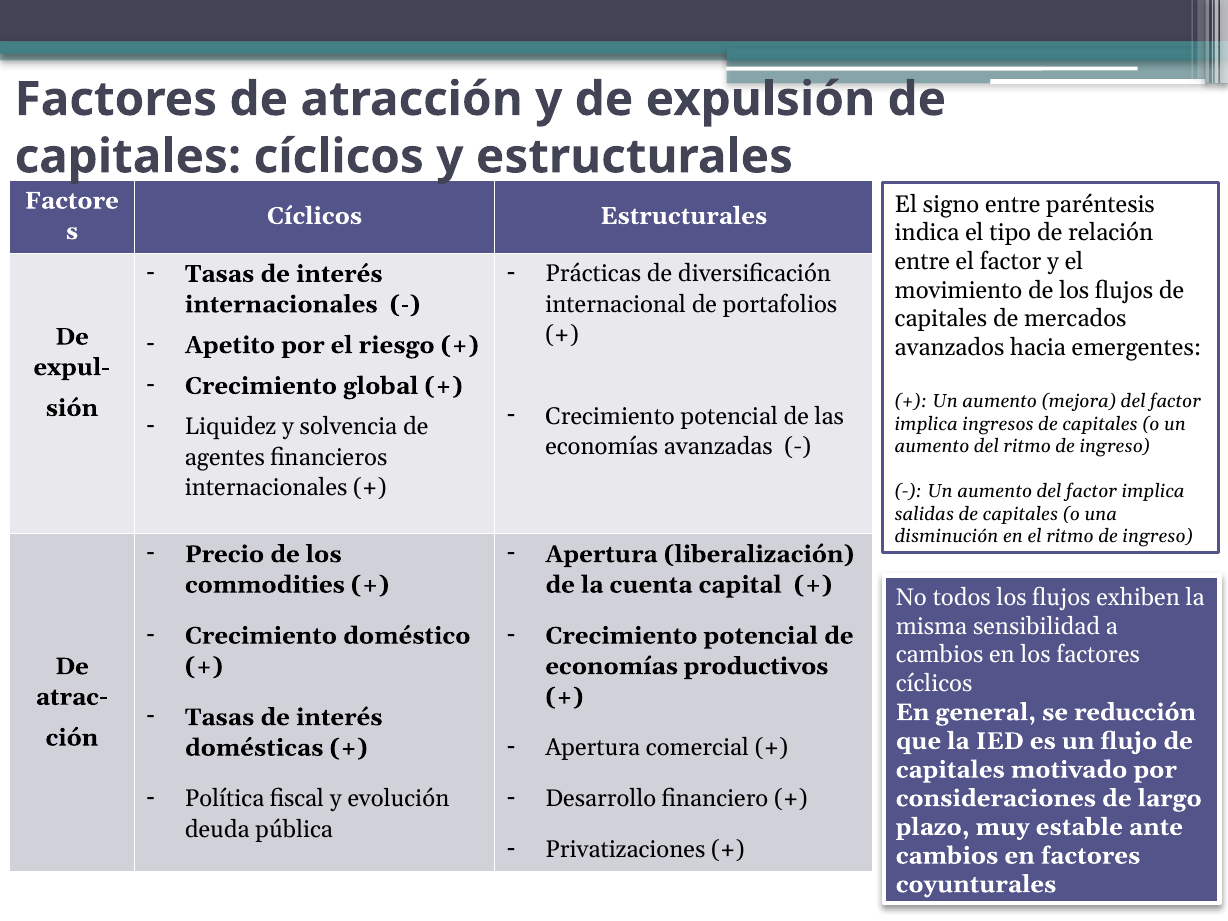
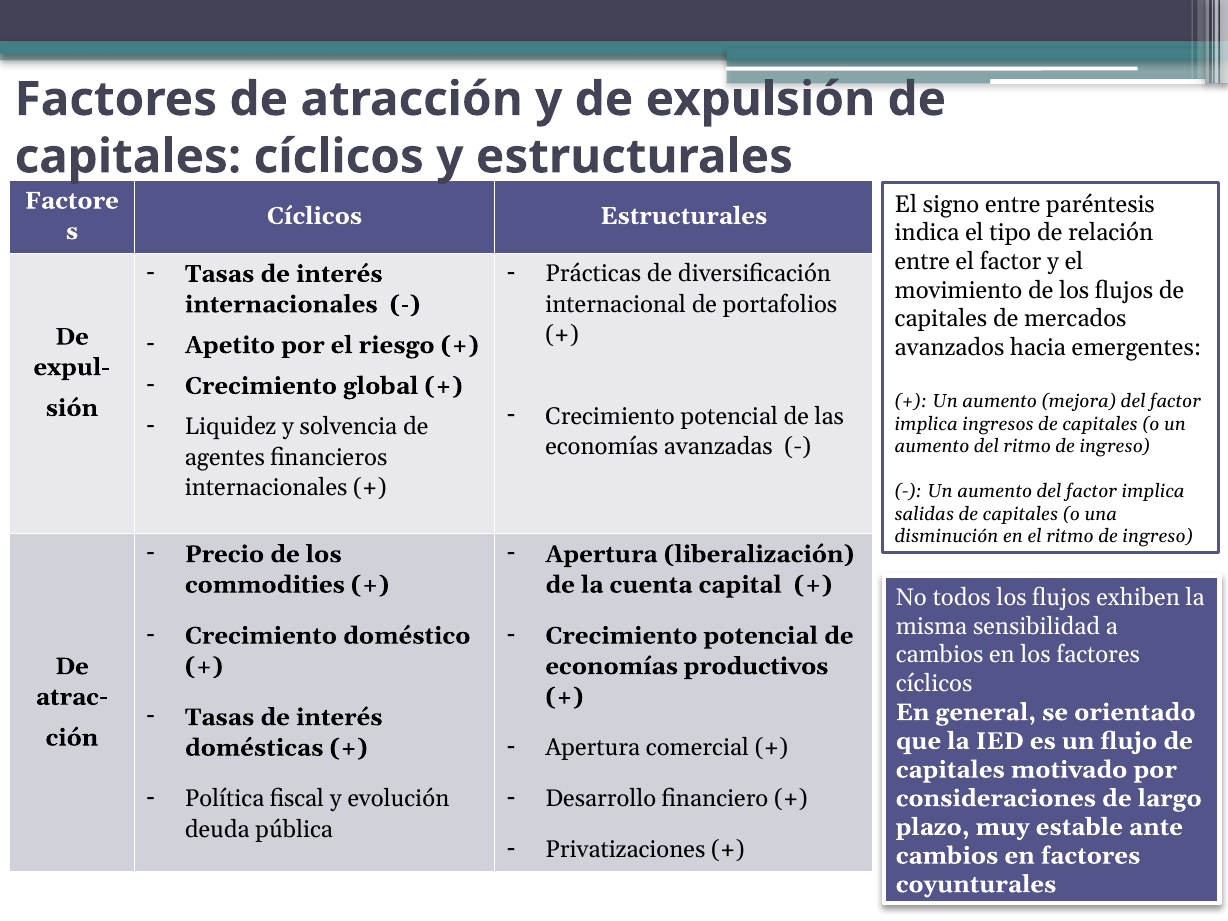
reducción: reducción -> orientado (1135, 712)
